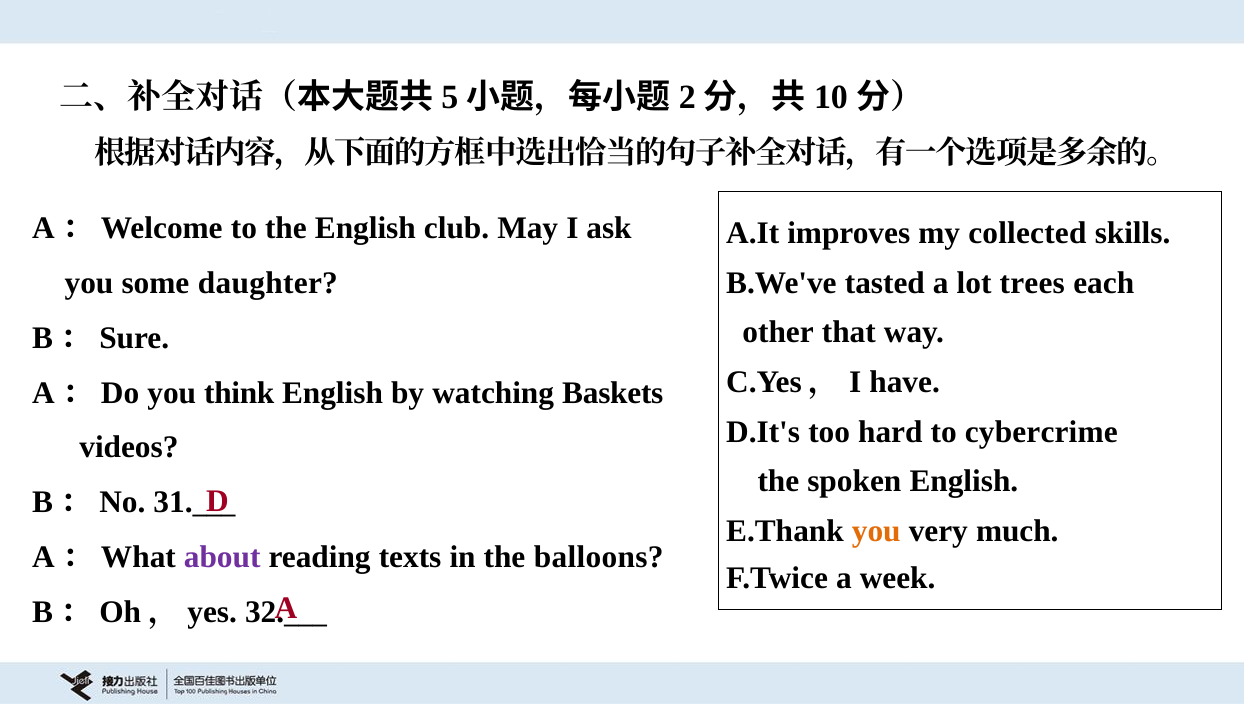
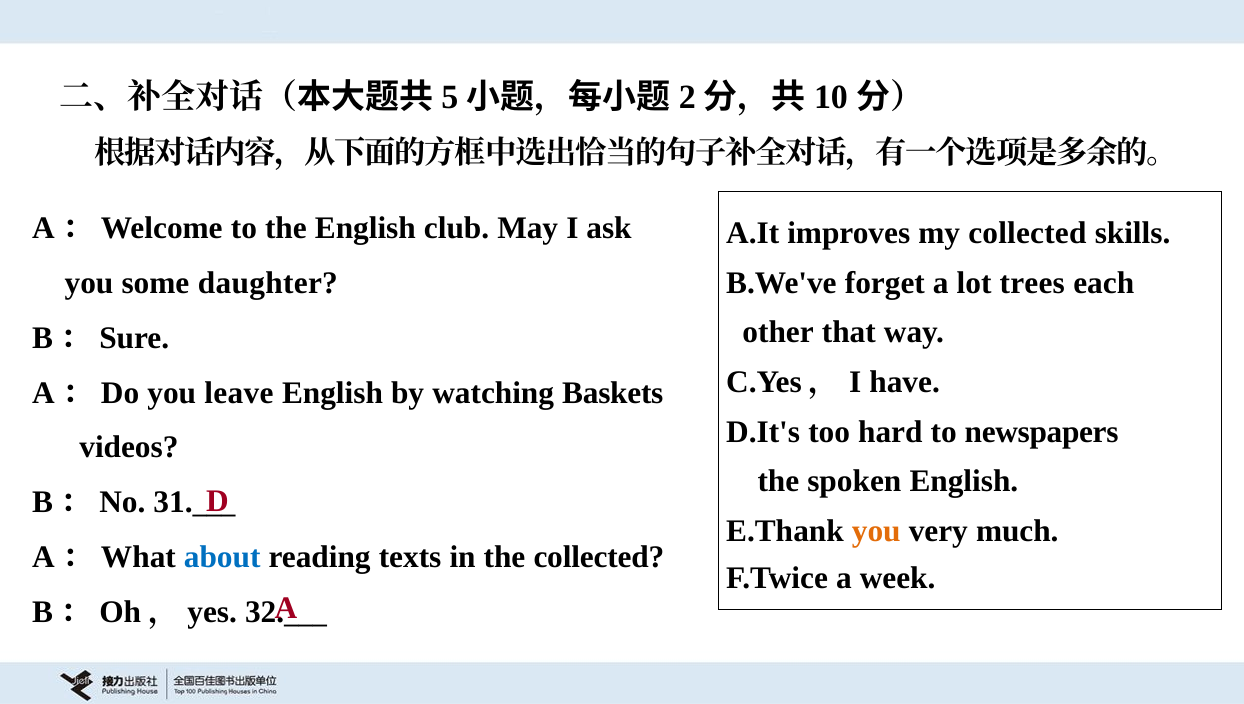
tasted: tasted -> forget (885, 282)
think: think -> leave (239, 392)
cybercrime: cybercrime -> newspapers (1042, 431)
about colour: purple -> blue (222, 557)
the balloons: balloons -> collected (599, 557)
